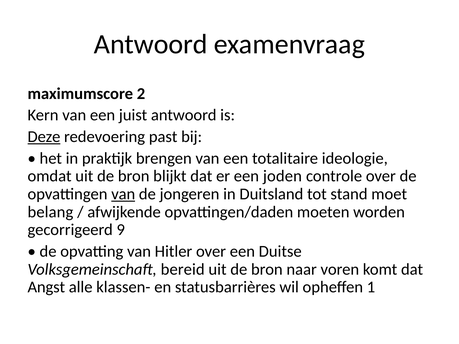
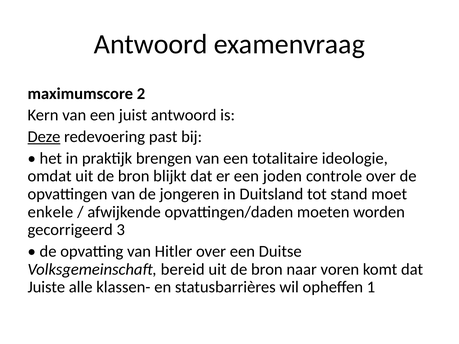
van underline: present -> none (123, 194)
belang: belang -> enkele (50, 212)
9: 9 -> 3 (121, 230)
Angst: Angst -> Juiste (46, 287)
